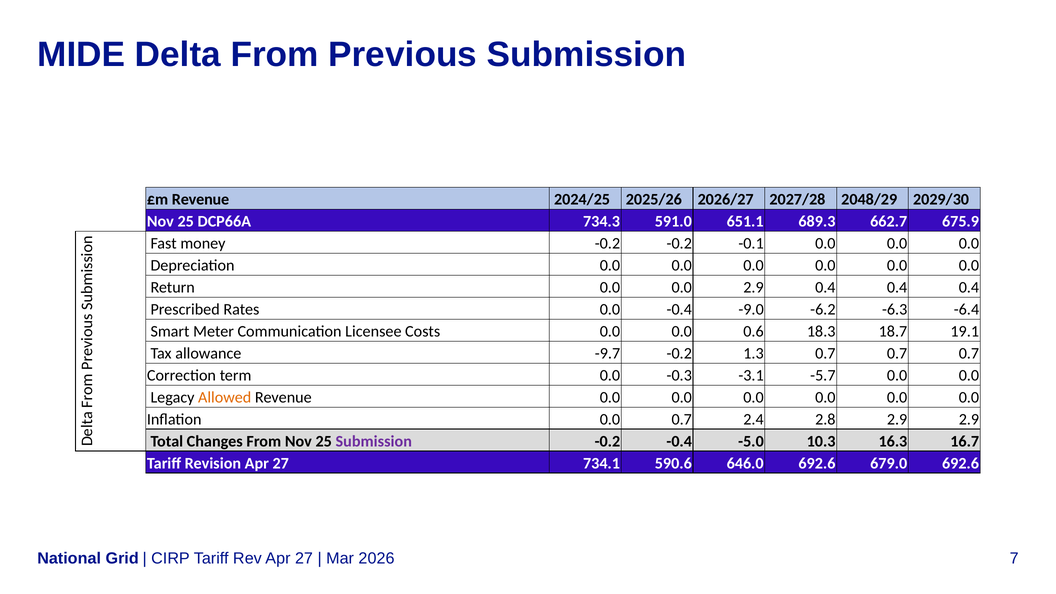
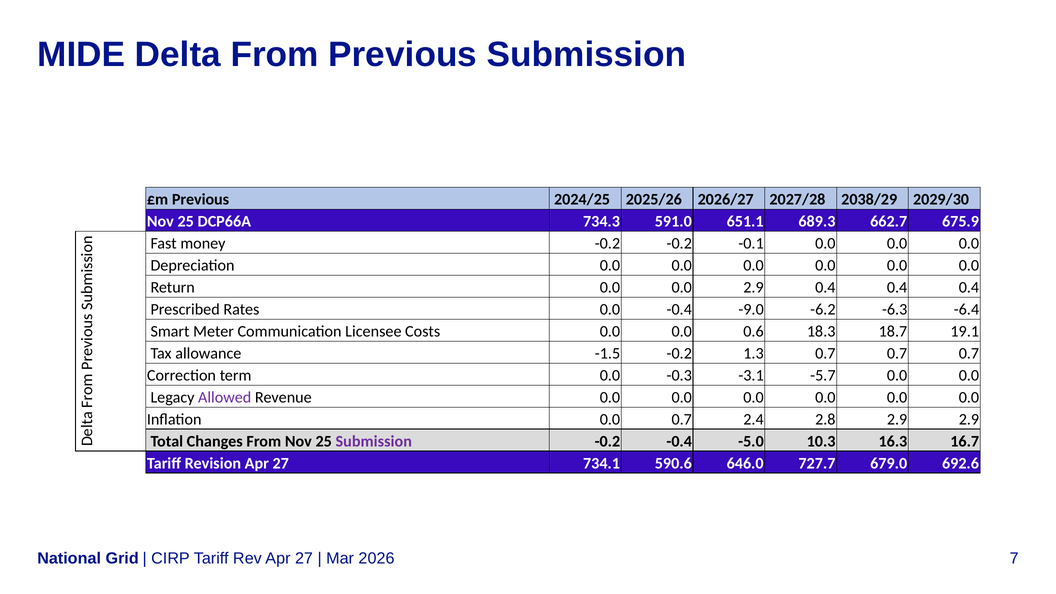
£m Revenue: Revenue -> Previous (200, 199)
2048/29: 2048/29 -> 2038/29 (869, 199)
-9.7: -9.7 -> -1.5 (607, 353)
Allowed colour: orange -> purple (225, 397)
646.0 692.6: 692.6 -> 727.7 (817, 463)
